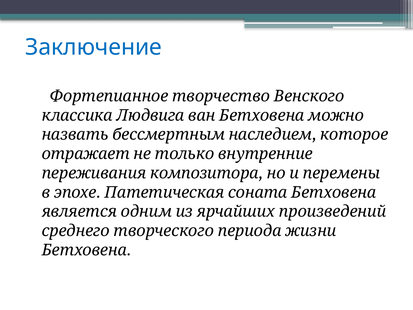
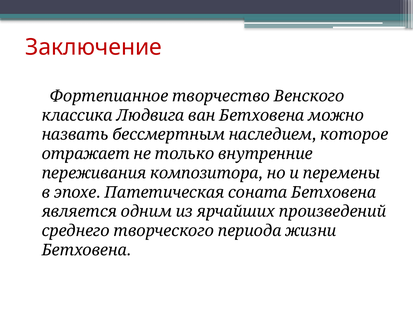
Заключение colour: blue -> red (94, 47)
